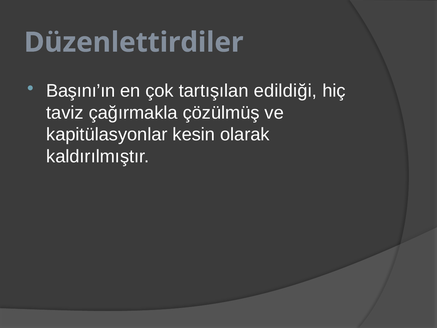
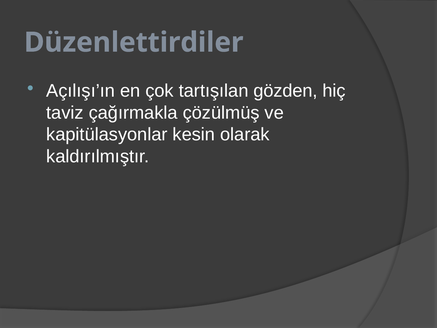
Başını’ın: Başını’ın -> Açılışı’ın (81, 91)
edildiği: edildiği -> gözden (286, 91)
